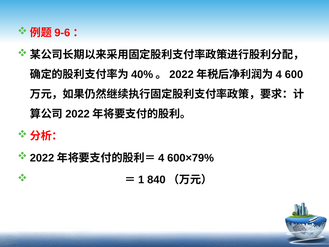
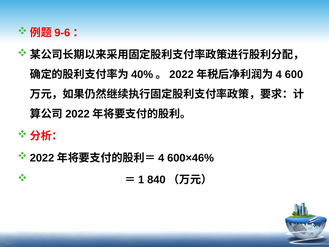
600×79%: 600×79% -> 600×46% (191, 158)
